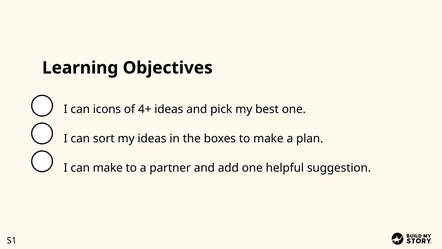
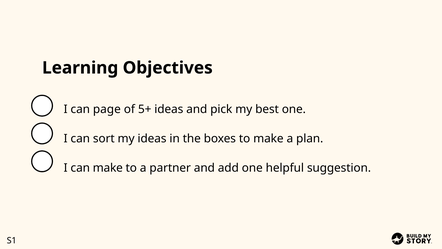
icons: icons -> page (107, 109)
4+: 4+ -> 5+ (145, 109)
